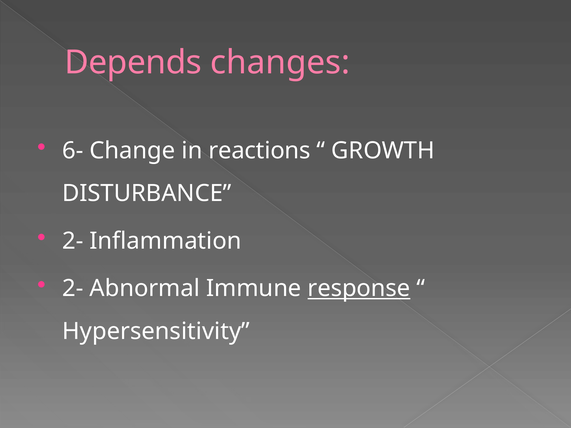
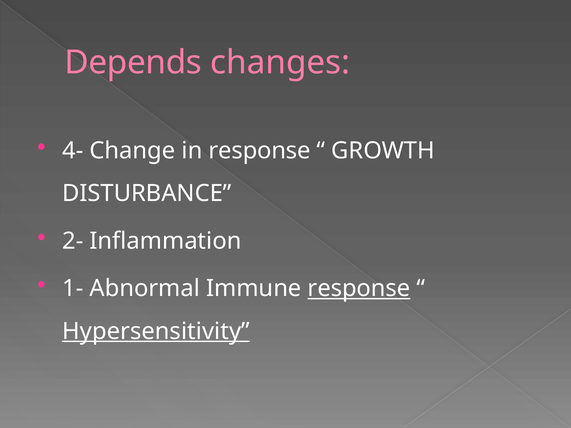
6-: 6- -> 4- (73, 151)
in reactions: reactions -> response (260, 151)
2-: 2- -> 1- (73, 289)
Hypersensitivity underline: none -> present (156, 331)
